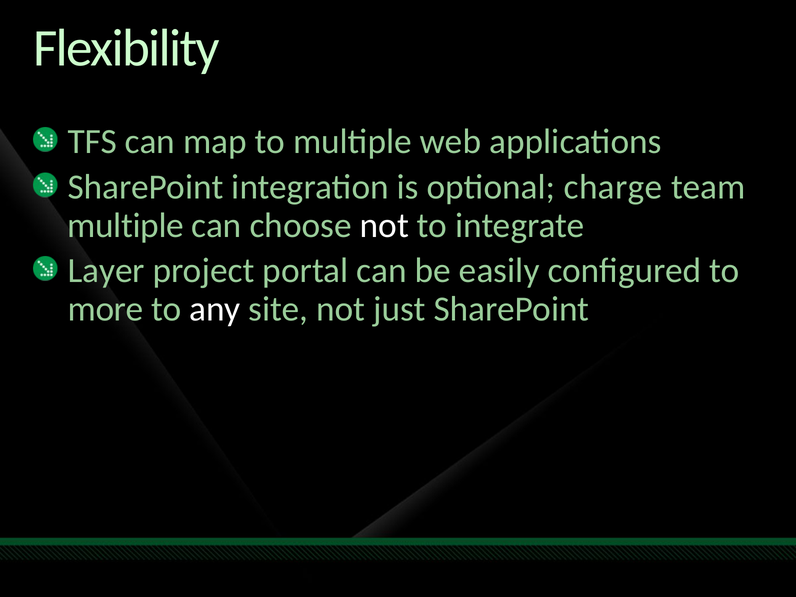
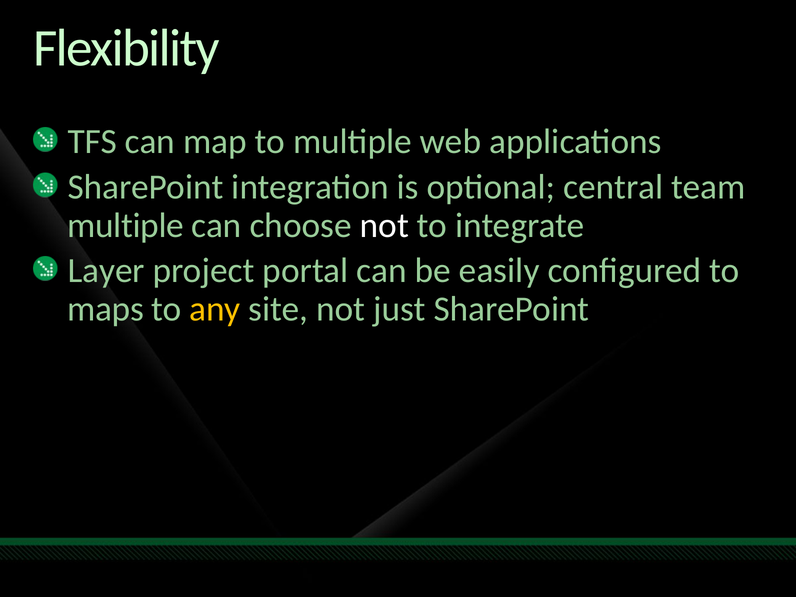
charge: charge -> central (613, 187)
more: more -> maps (106, 309)
any colour: white -> yellow (215, 309)
